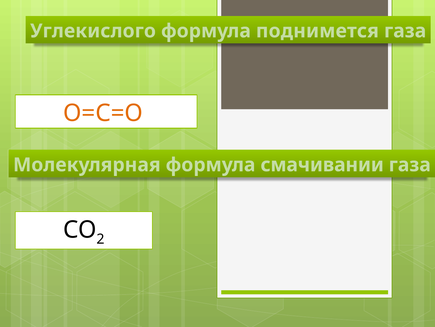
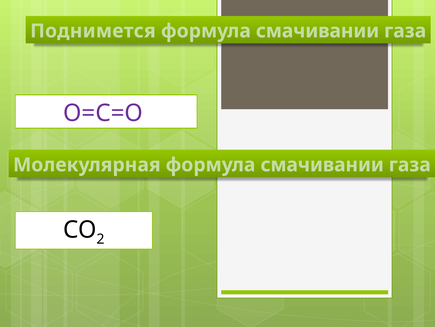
Углекислого: Углекислого -> Поднимется (93, 31)
поднимется: поднимется -> смачивании (318, 31)
О=С=О colour: orange -> purple (103, 113)
